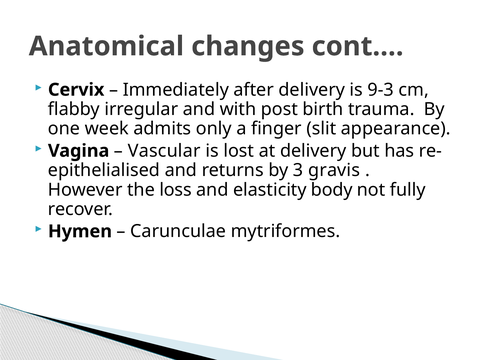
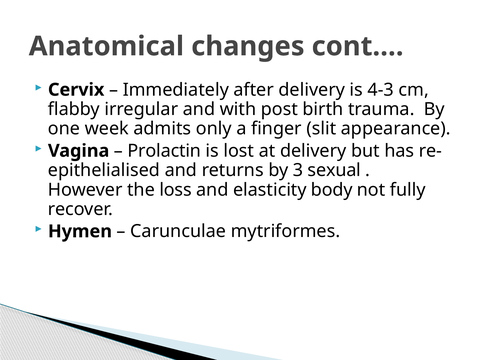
9-3: 9-3 -> 4-3 (381, 90)
Vascular: Vascular -> Prolactin (164, 151)
gravis: gravis -> sexual (334, 170)
